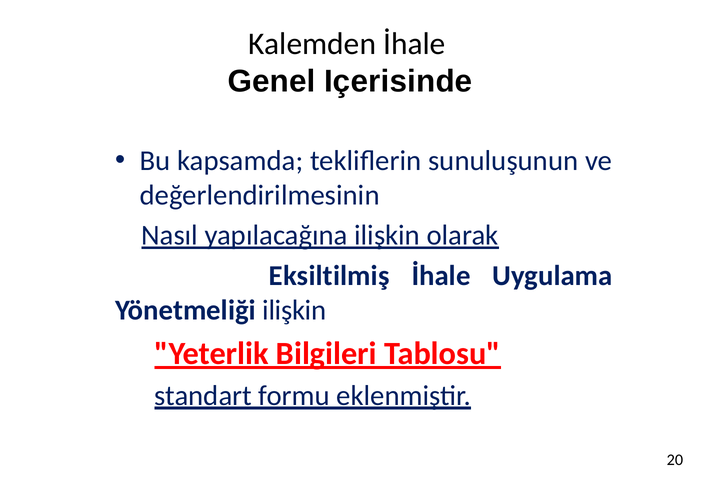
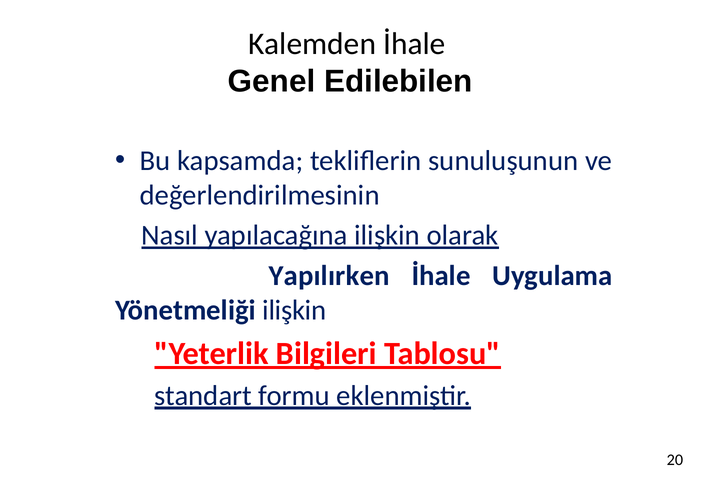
Içerisinde: Içerisinde -> Edilebilen (398, 81)
Eksiltilmiş: Eksiltilmiş -> Yapılırken (329, 276)
